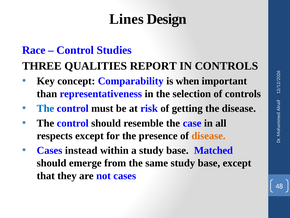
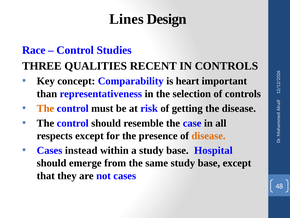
REPORT: REPORT -> RECENT (153, 66)
when: when -> heart (187, 81)
The colour: blue -> orange (45, 108)
Matched: Matched -> Hospital (213, 150)
